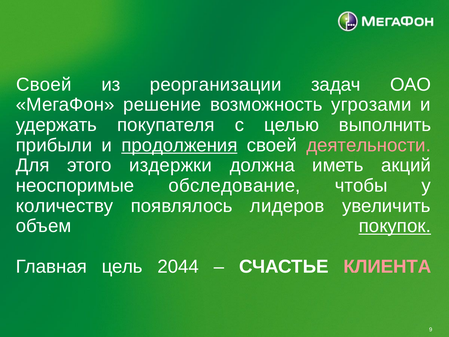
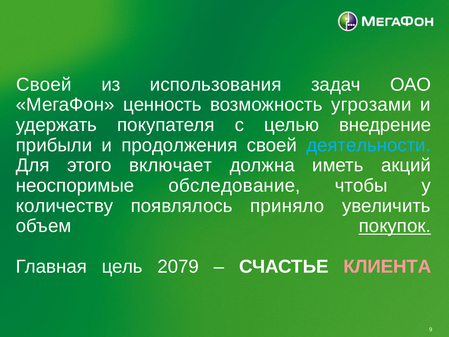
реорганизации: реорганизации -> использования (216, 84)
решение: решение -> ценность (162, 105)
выполнить: выполнить -> внедрение (385, 125)
продолжения underline: present -> none (179, 145)
деятельности colour: pink -> light blue (369, 145)
издержки: издержки -> включает (171, 165)
лидеров: лидеров -> приняло (287, 206)
2044: 2044 -> 2079 (178, 266)
